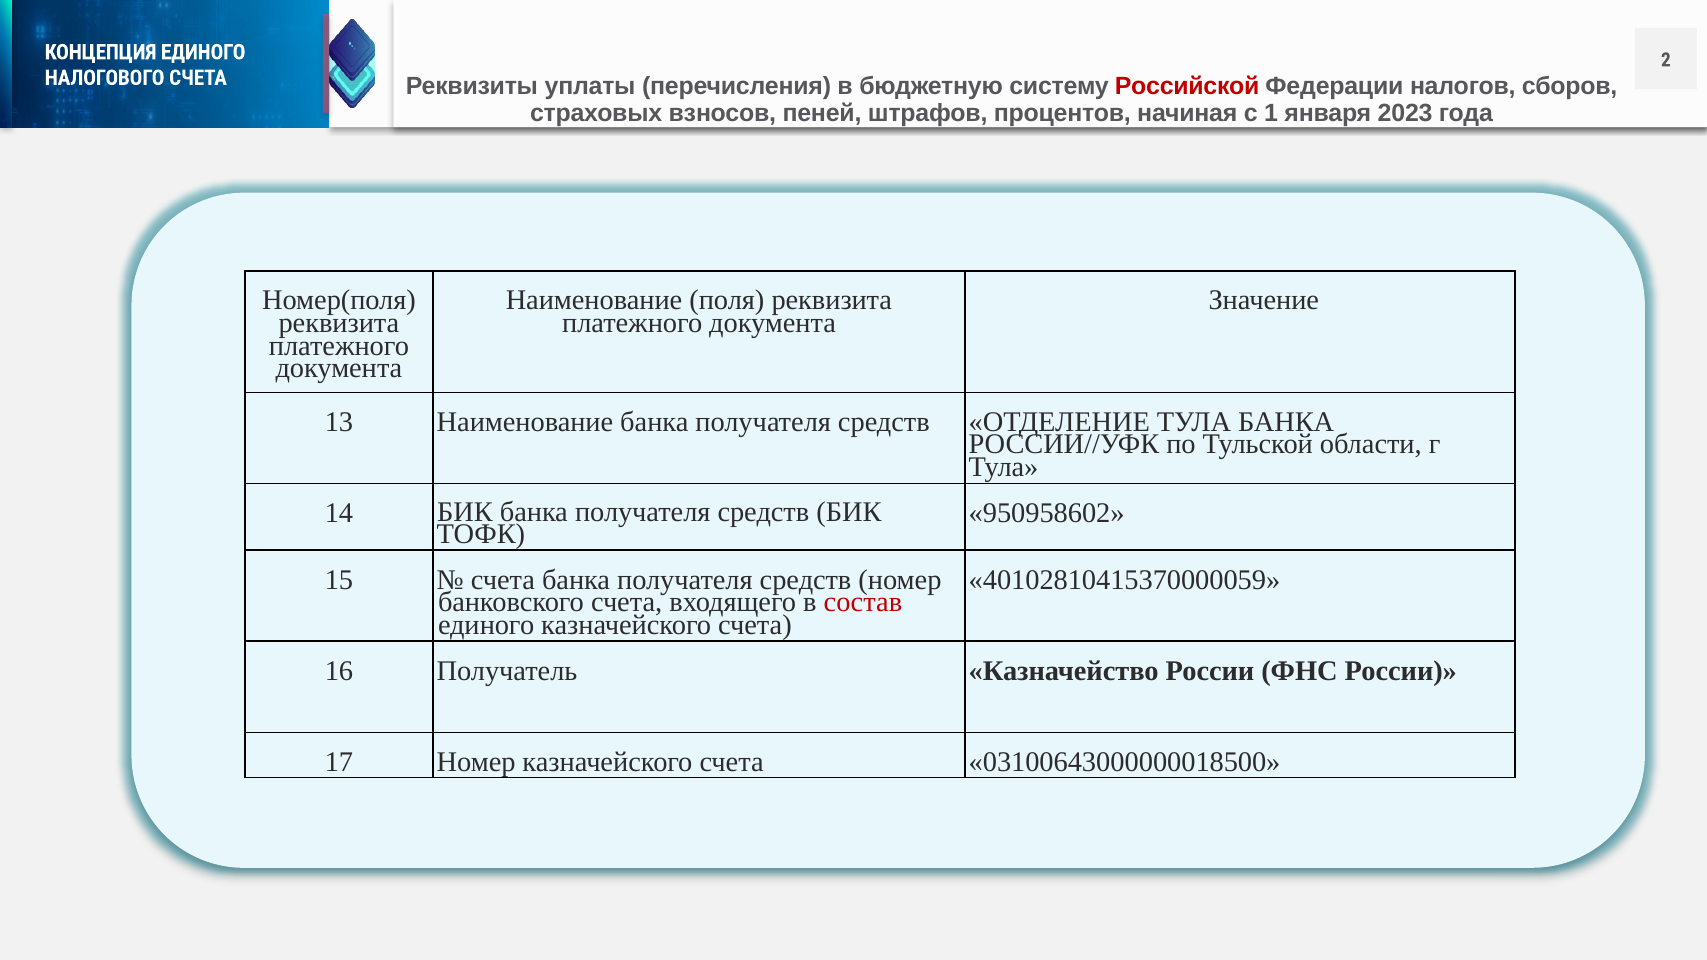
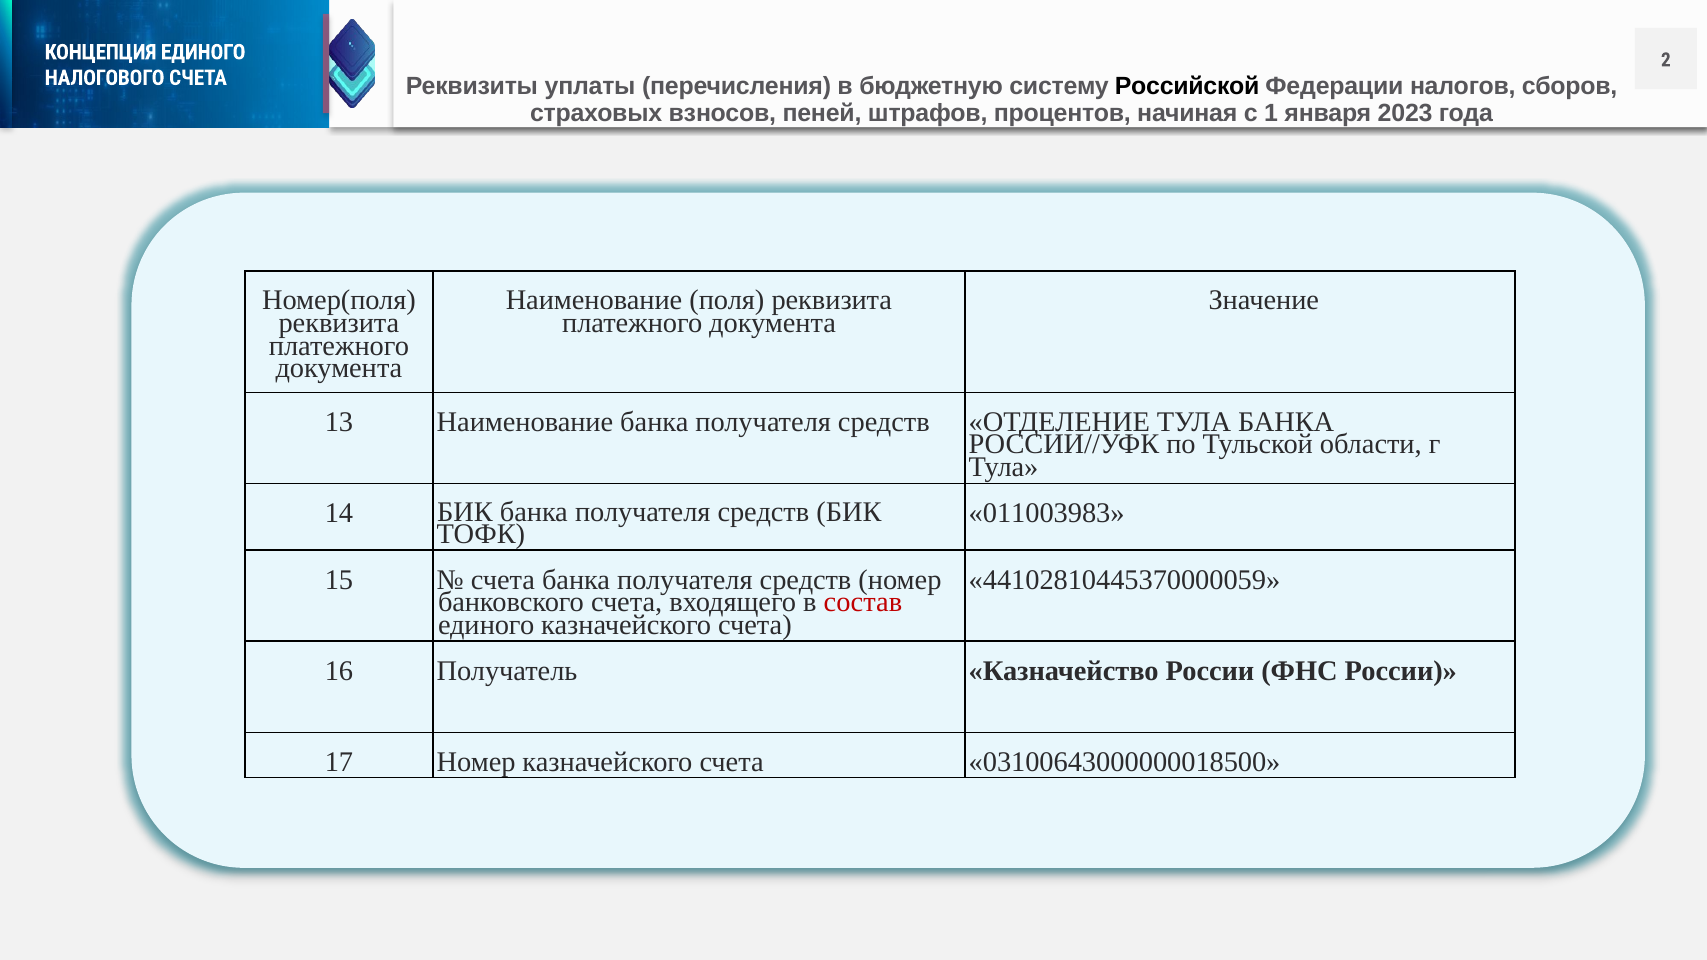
Российской colour: red -> black (1187, 87)
950958602: 950958602 -> 011003983 (1047, 513)
40102810415370000059: 40102810415370000059 -> 44102810445370000059 (1124, 580)
